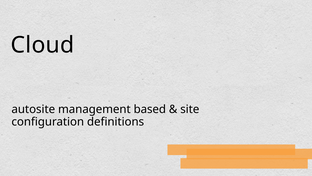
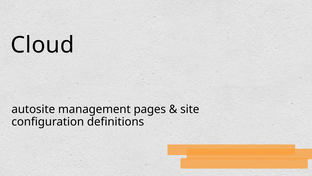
based: based -> pages (150, 109)
